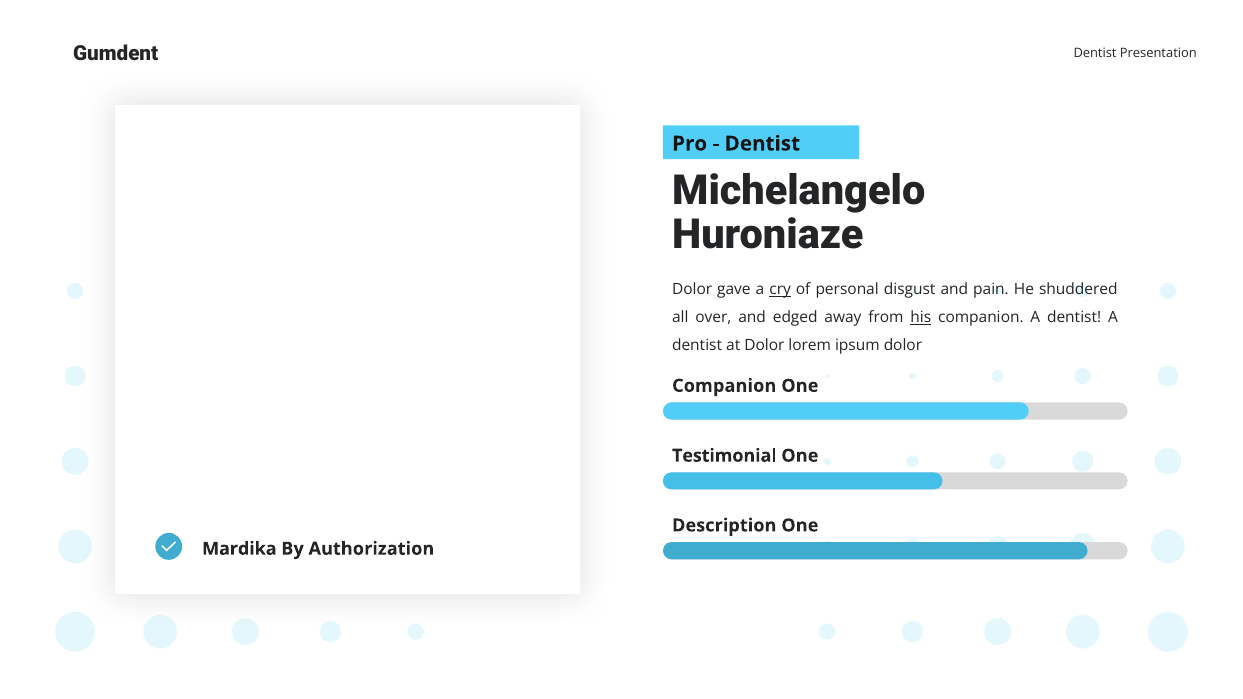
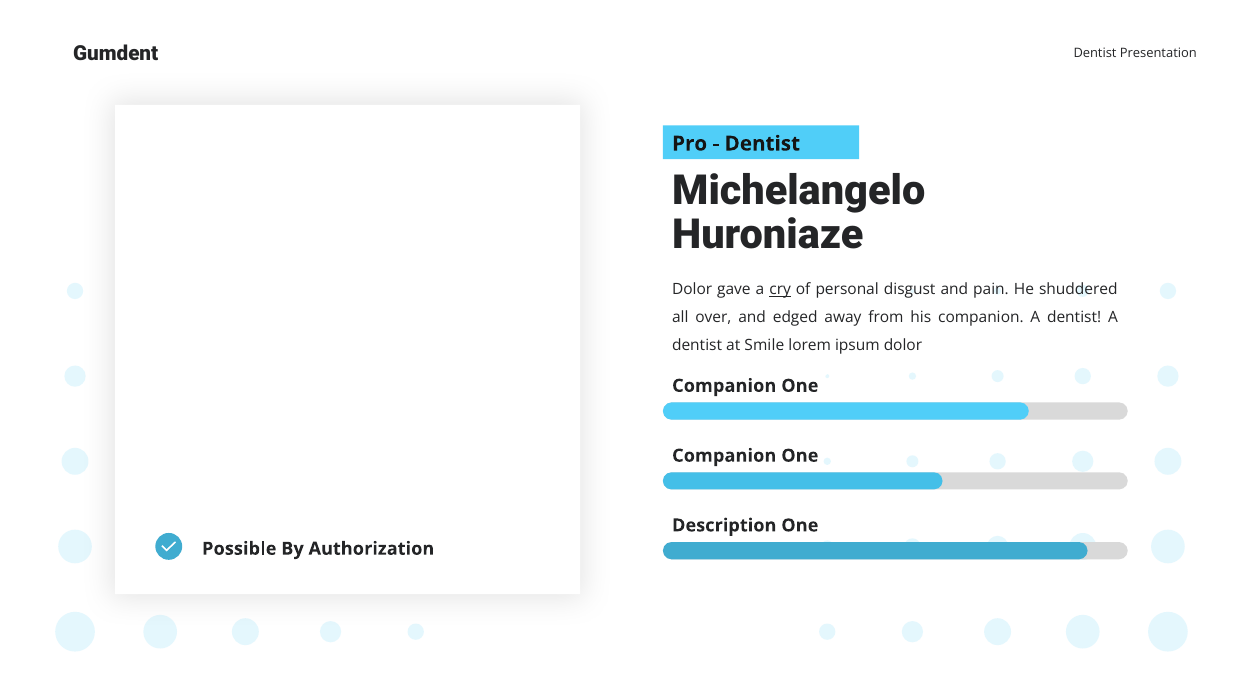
his underline: present -> none (921, 318)
at Dolor: Dolor -> Smile (764, 346)
Testimonial: Testimonial -> Companion (724, 456)
Mardika: Mardika -> Possible (239, 549)
